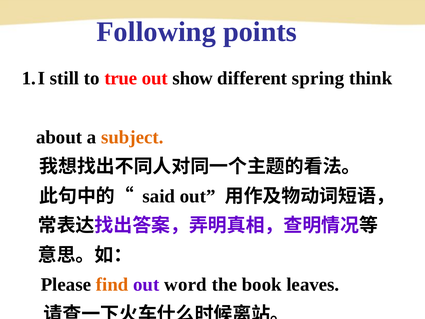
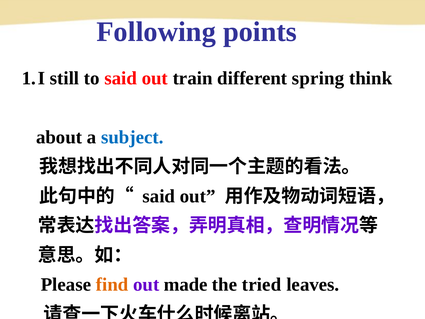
to true: true -> said (121, 78)
show: show -> train (193, 78)
subject colour: orange -> blue (132, 137)
word: word -> made (186, 284)
book: book -> tried (262, 284)
